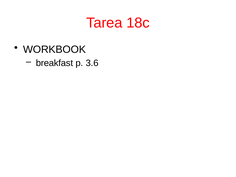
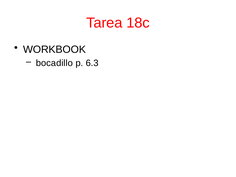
breakfast: breakfast -> bocadillo (54, 63)
3.6: 3.6 -> 6.3 (92, 63)
